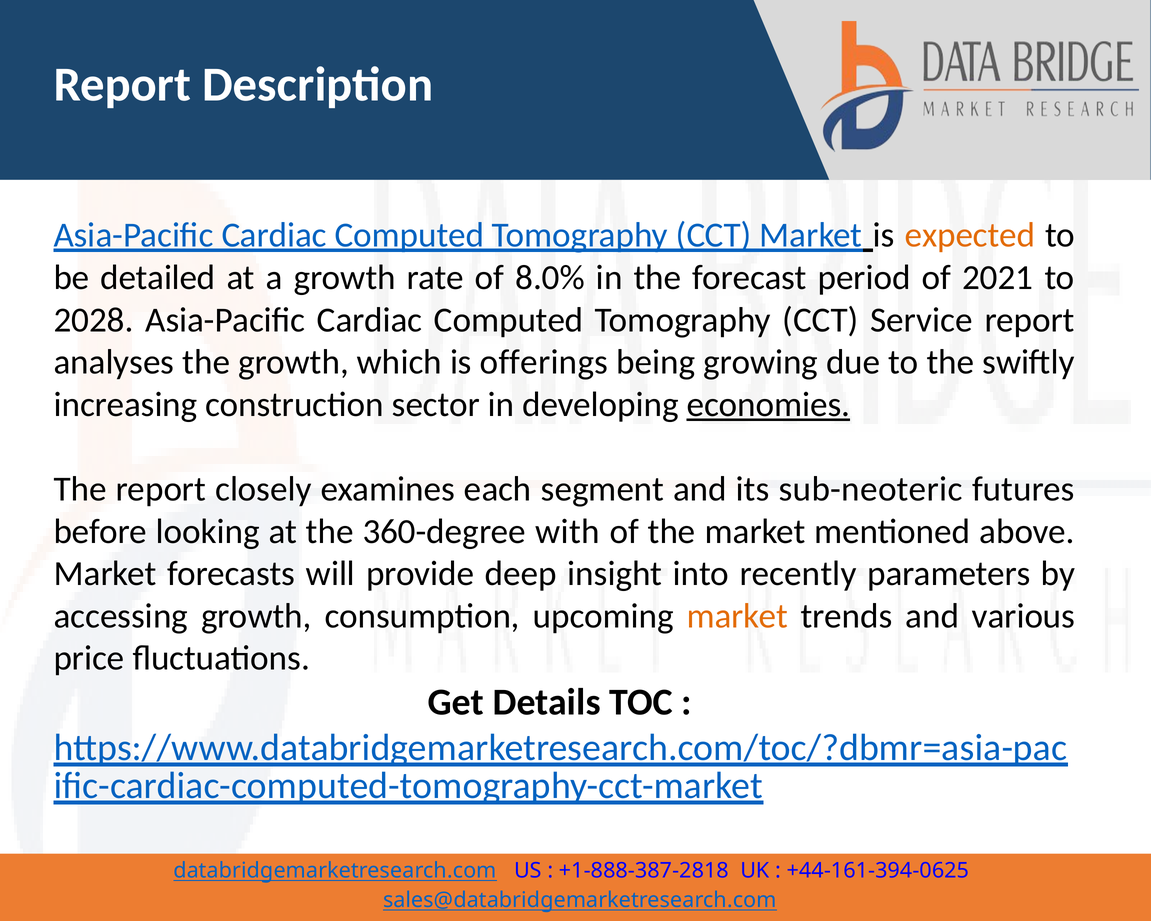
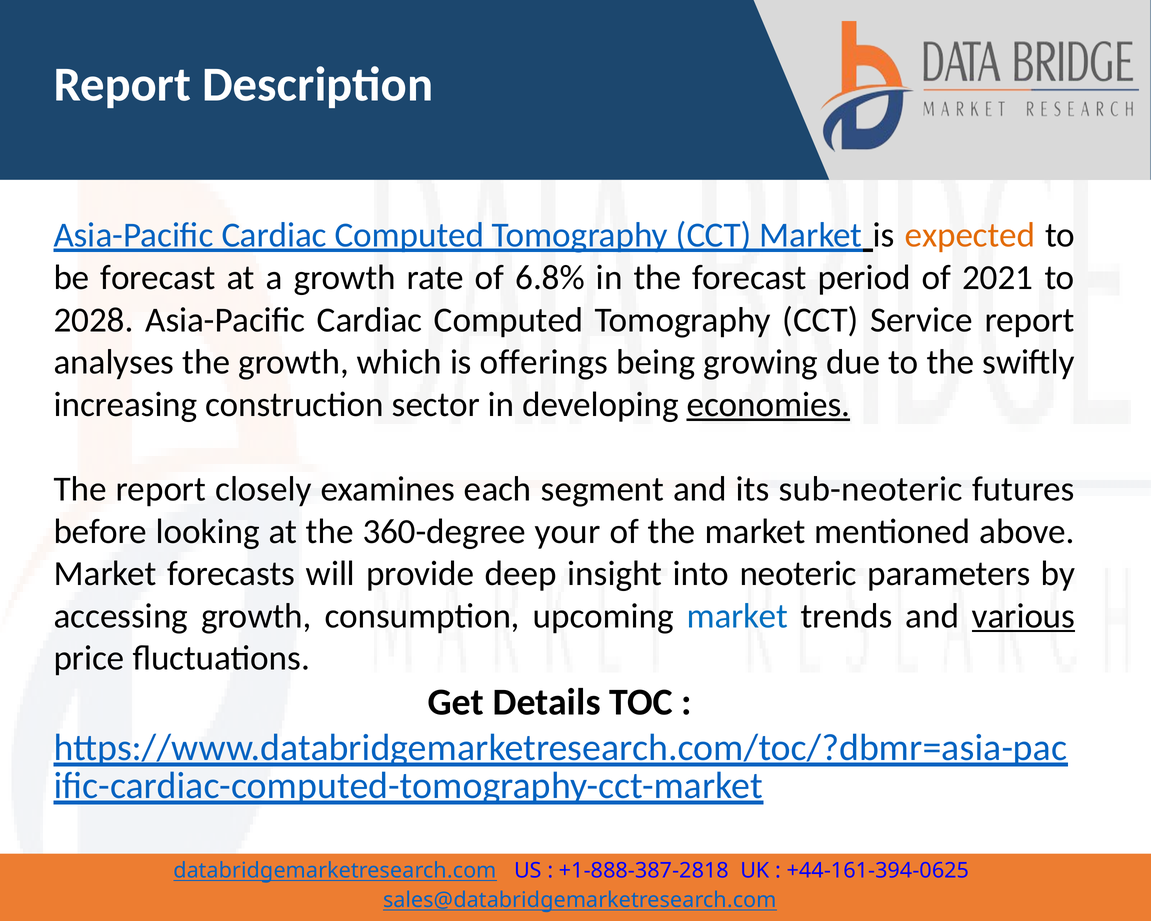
be detailed: detailed -> forecast (158, 278)
8.0%: 8.0% -> 6.8% (550, 278)
with: with -> your (568, 531)
recently: recently -> neoteric (798, 574)
market colour: orange -> blue (737, 616)
various underline: none -> present (1024, 616)
